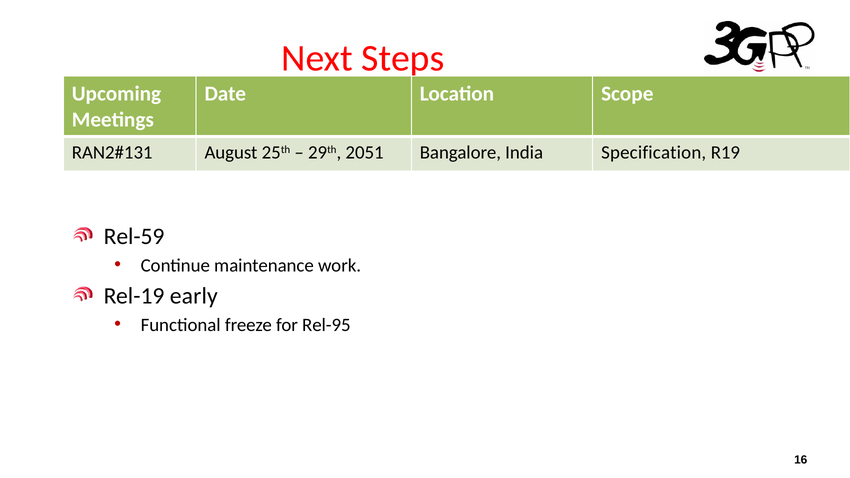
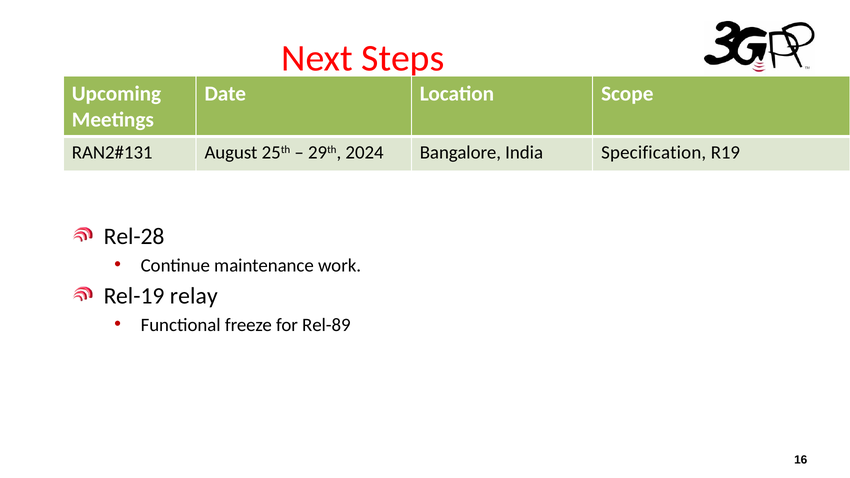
2051: 2051 -> 2024 (365, 153)
Rel-59: Rel-59 -> Rel-28 (134, 236)
early: early -> relay (194, 296)
Rel-95: Rel-95 -> Rel-89 (326, 325)
